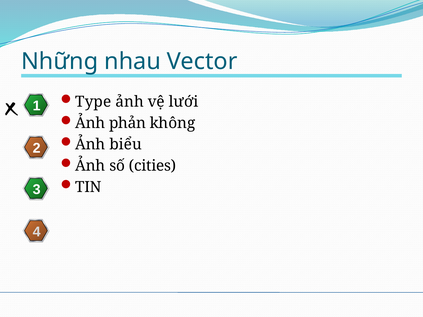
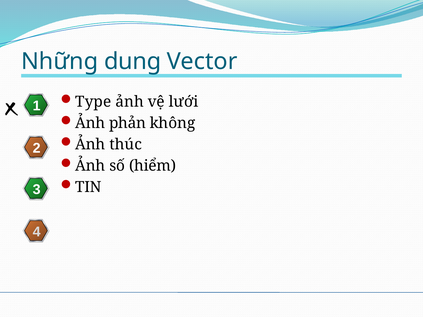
nhau: nhau -> dung (133, 62)
biểu: biểu -> thúc (126, 145)
cities: cities -> hiểm (153, 166)
